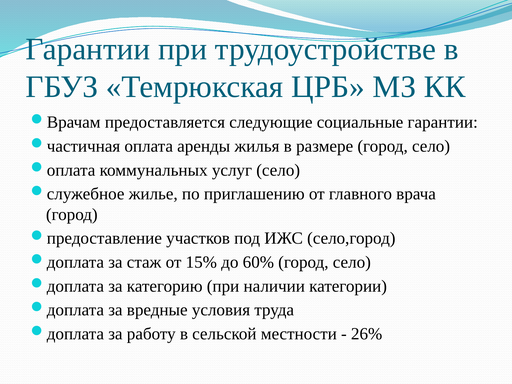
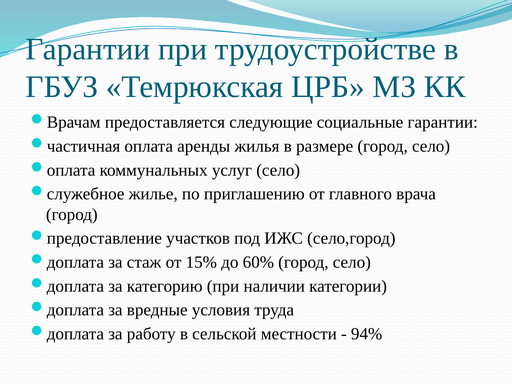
26%: 26% -> 94% (367, 334)
